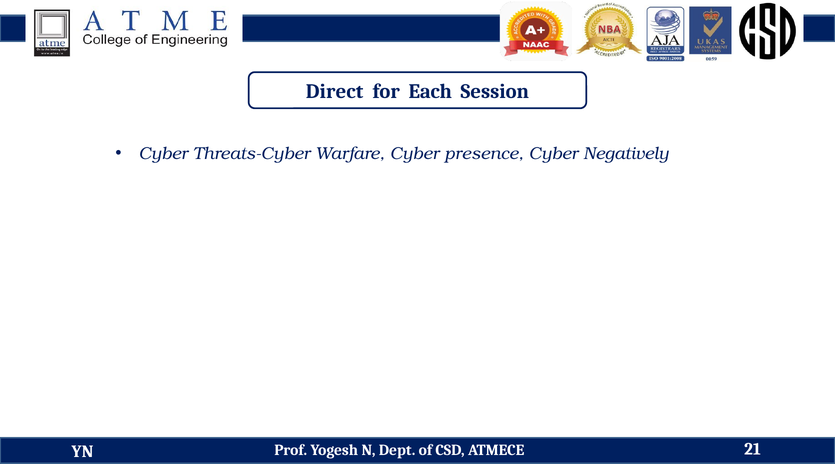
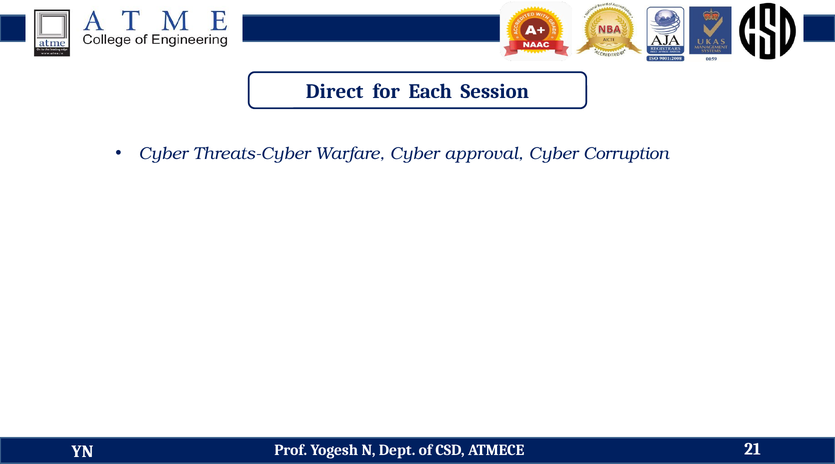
presence: presence -> approval (484, 154)
Negatively: Negatively -> Corruption (626, 154)
